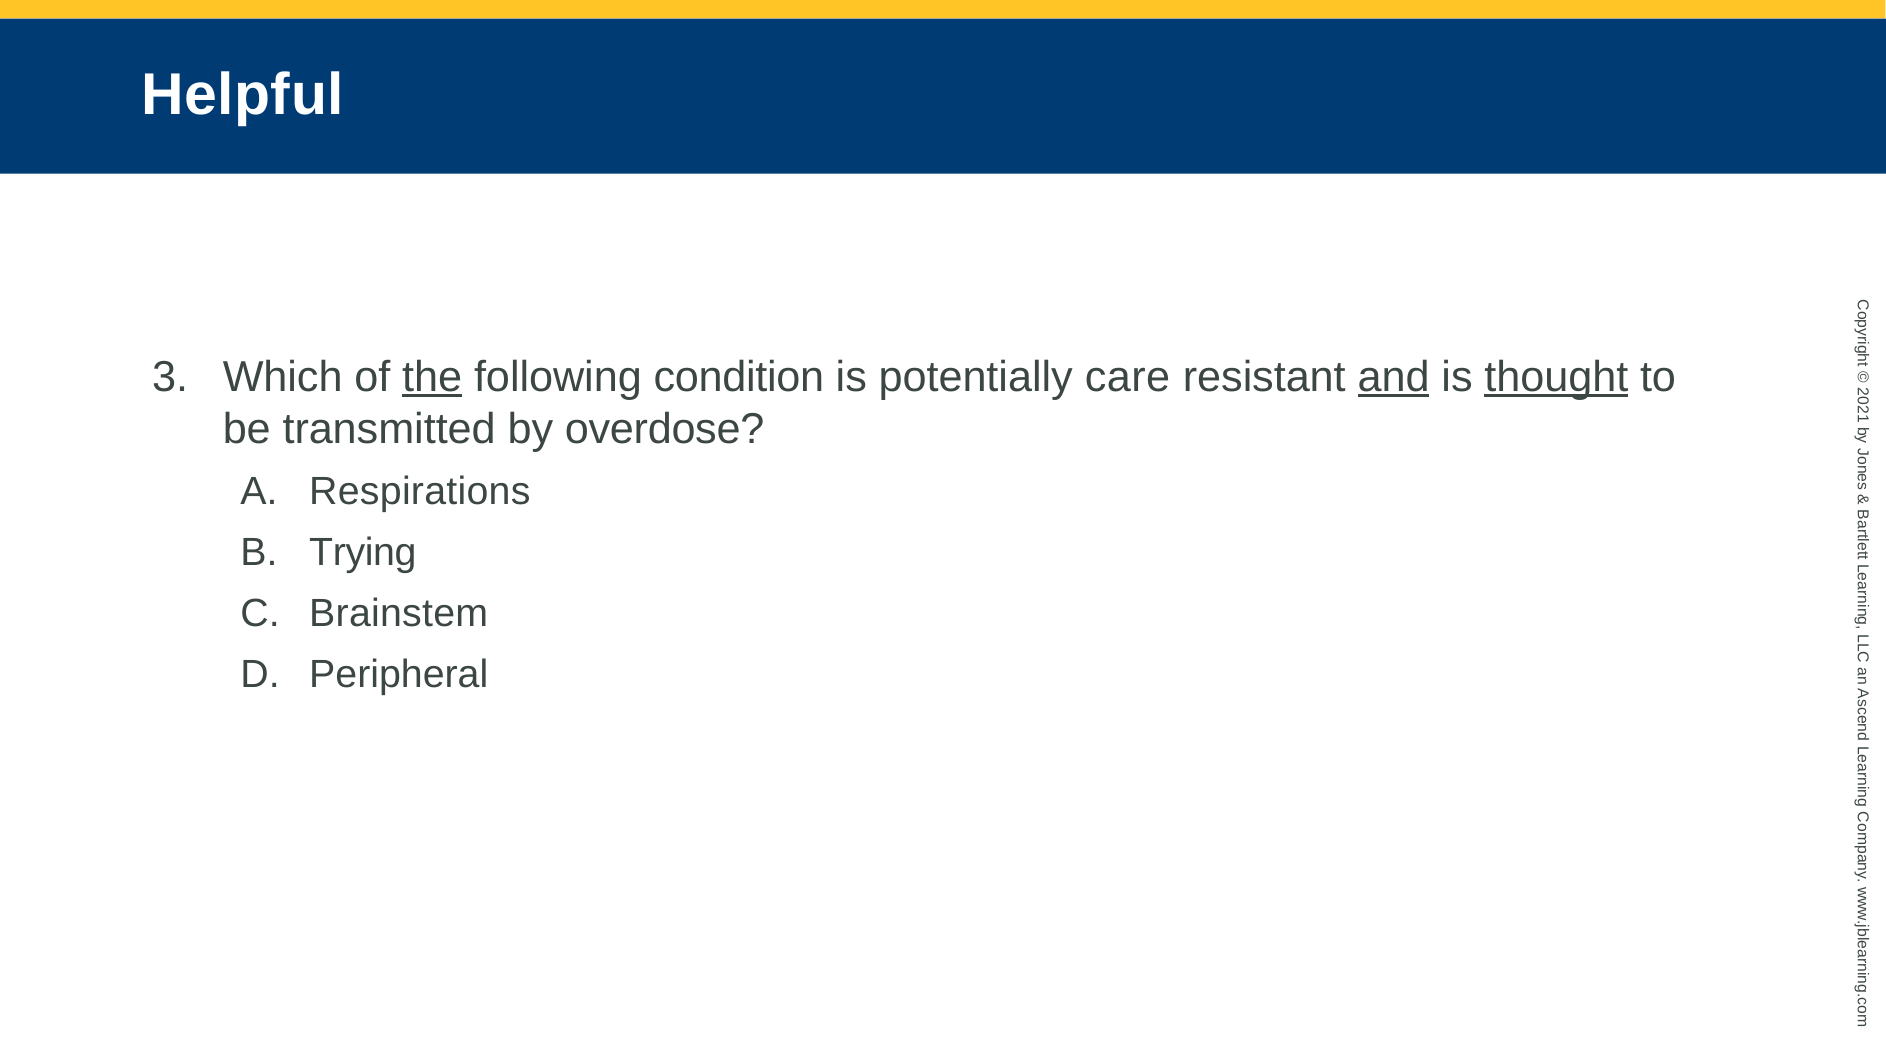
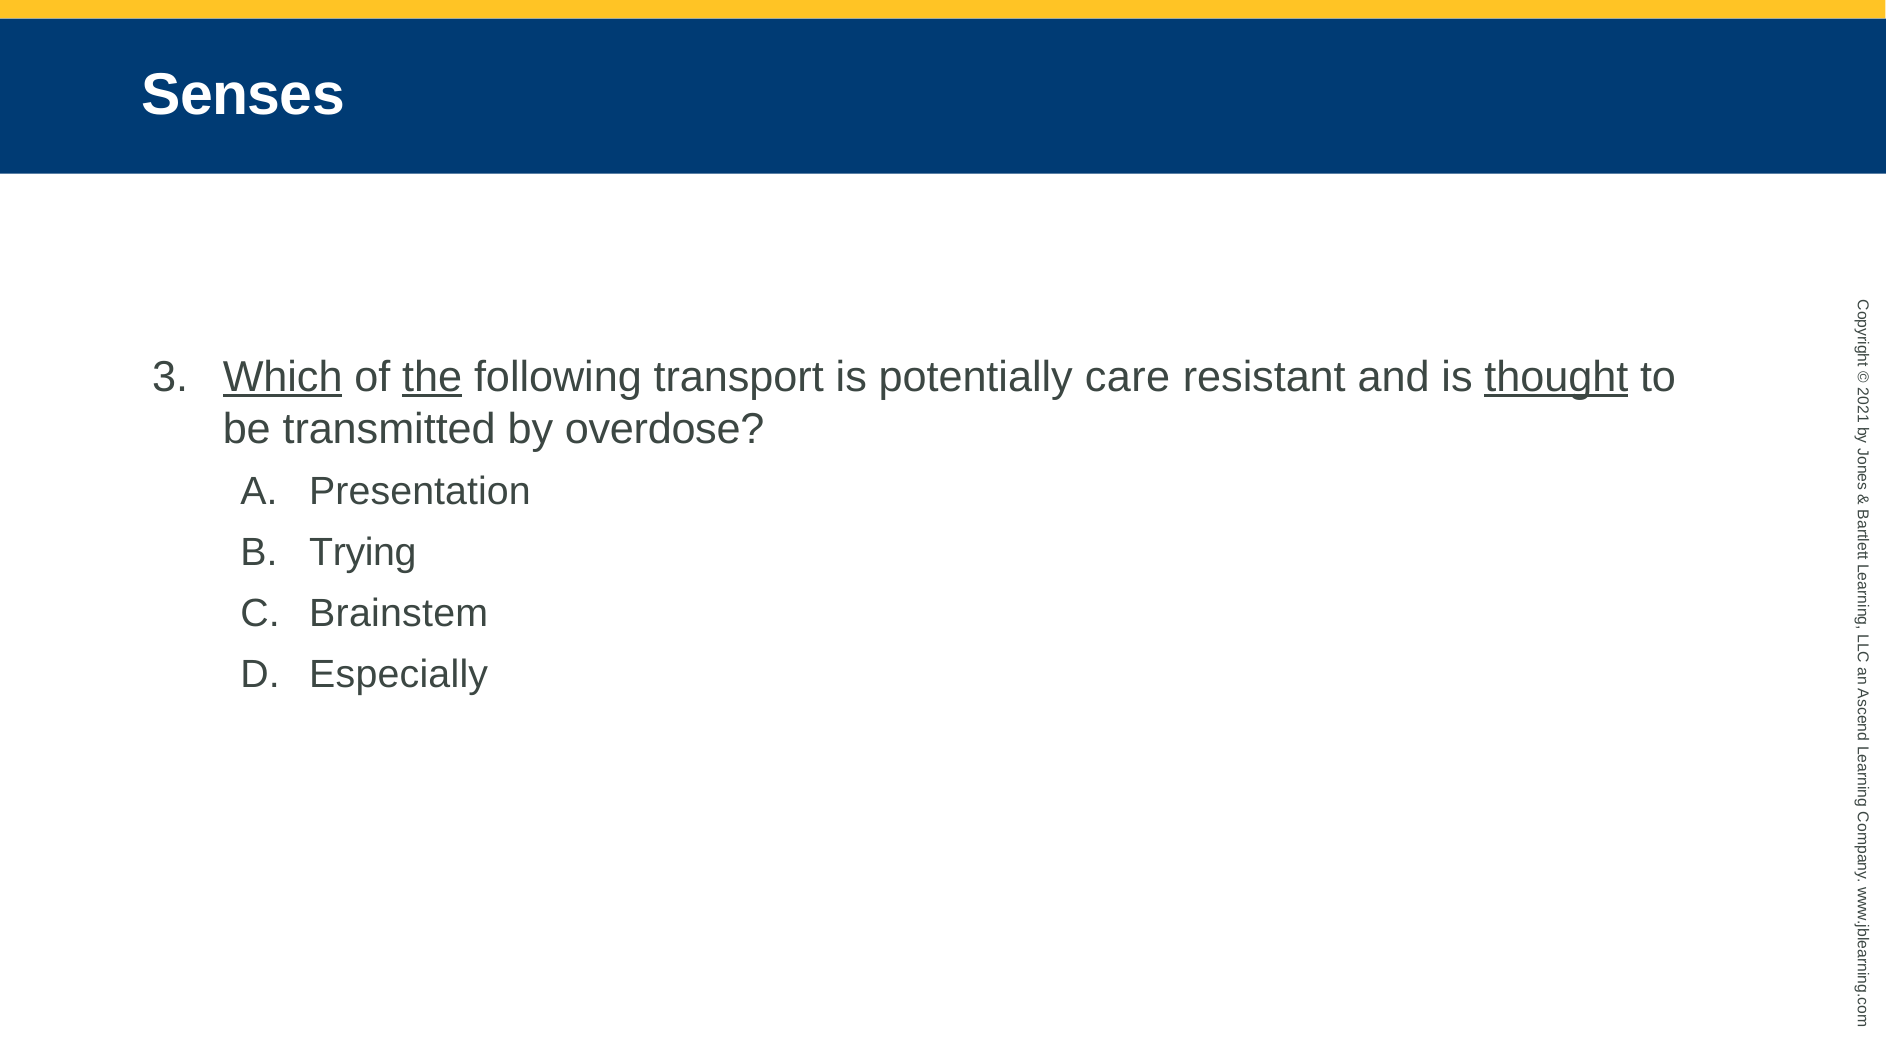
Helpful: Helpful -> Senses (243, 95)
Which underline: none -> present (283, 377)
condition: condition -> transport (739, 377)
and underline: present -> none (1394, 377)
Respirations: Respirations -> Presentation (420, 492)
Peripheral: Peripheral -> Especially (399, 674)
